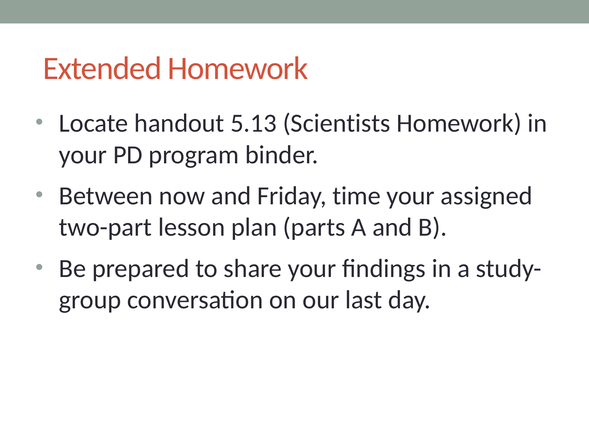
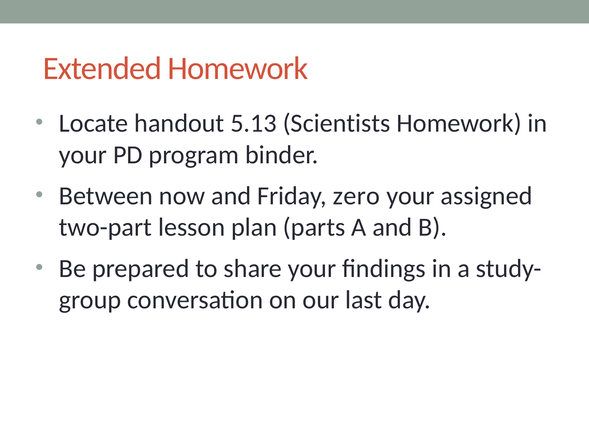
time: time -> zero (356, 196)
